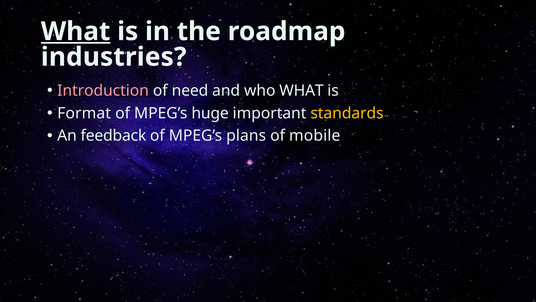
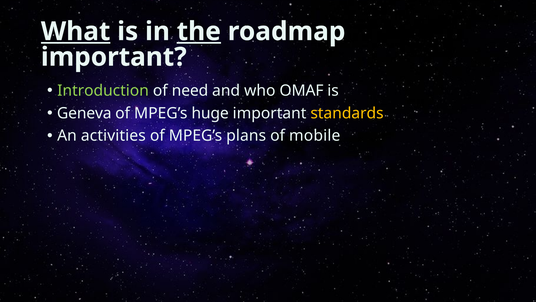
the underline: none -> present (199, 31)
industries: industries -> important (114, 57)
Introduction colour: pink -> light green (103, 91)
who WHAT: WHAT -> OMAF (301, 91)
Format: Format -> Geneva (84, 113)
feedback: feedback -> activities (113, 136)
